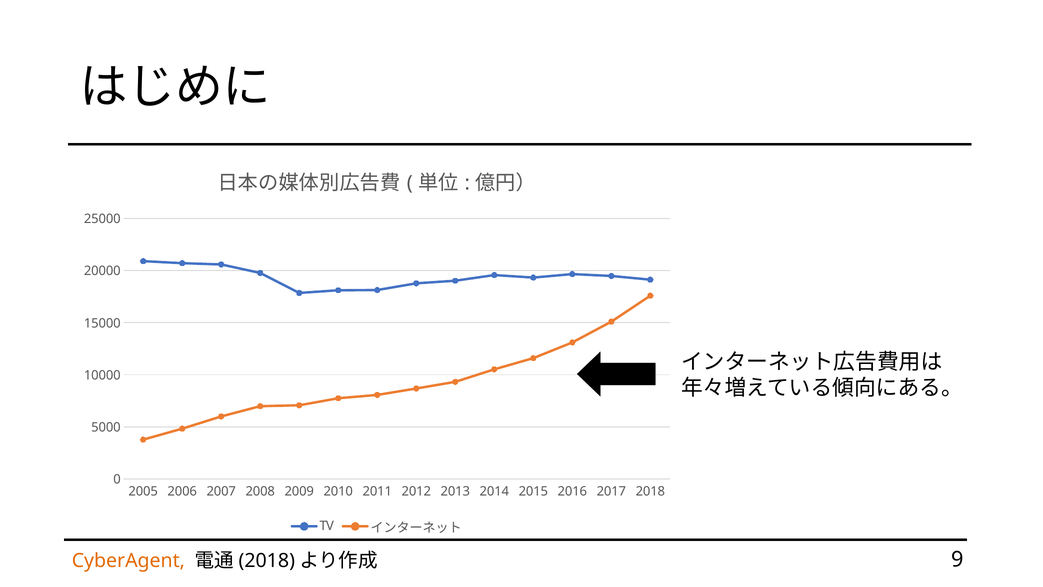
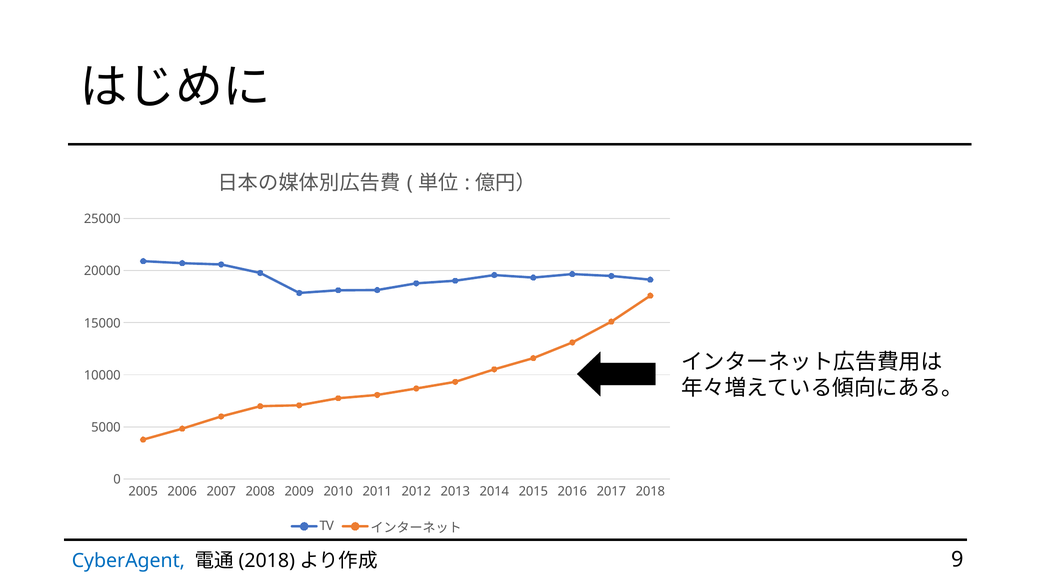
CyberAgent colour: orange -> blue (128, 560)
